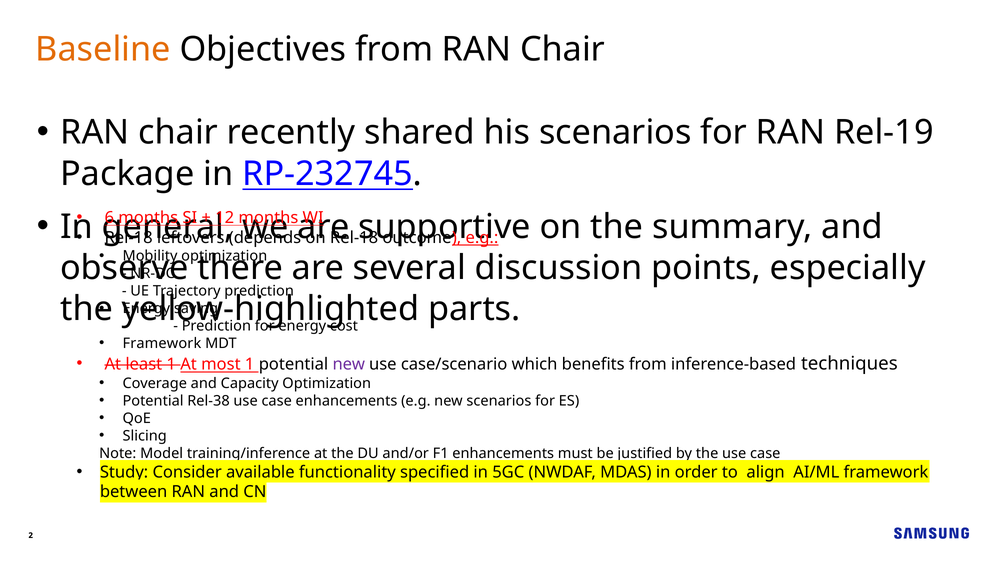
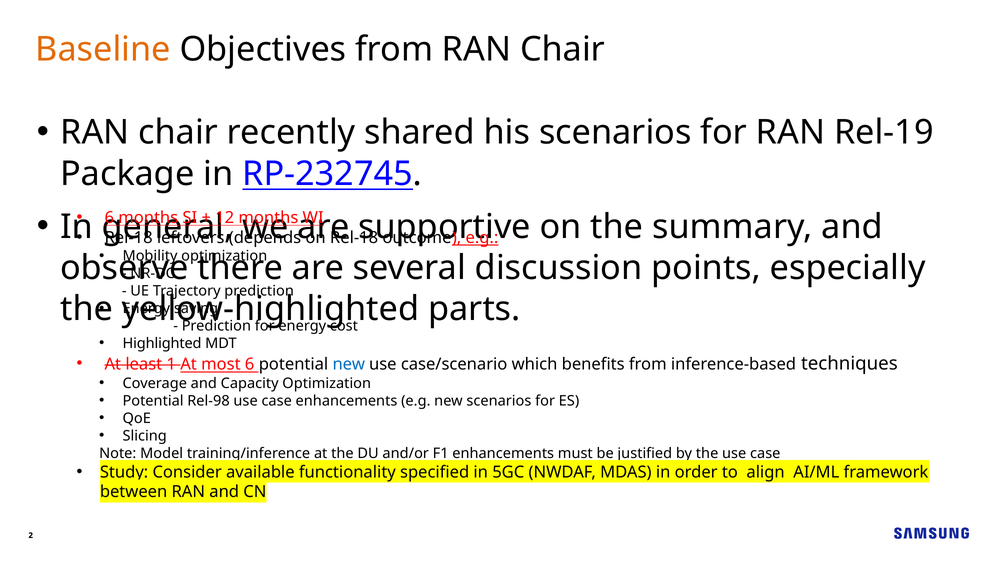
Framework: Framework -> Highlighted (162, 343)
most 1: 1 -> 6 (250, 364)
new colour: purple -> blue (349, 364)
Rel-38: Rel-38 -> Rel-98 (209, 401)
